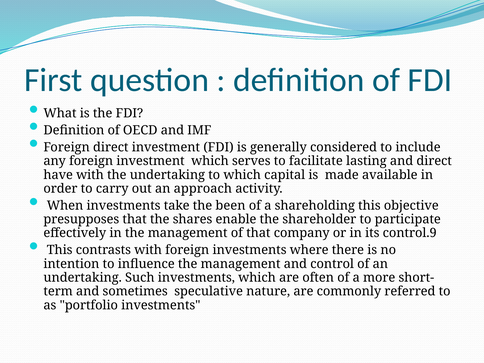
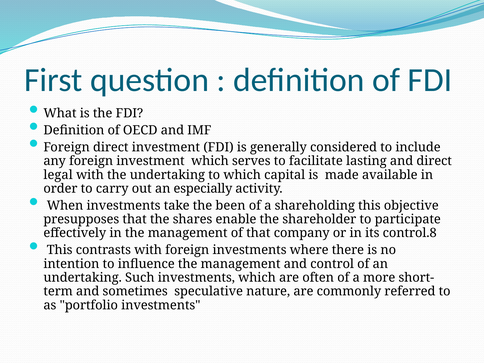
have: have -> legal (58, 175)
approach: approach -> especially (203, 189)
control.9: control.9 -> control.8 (410, 233)
